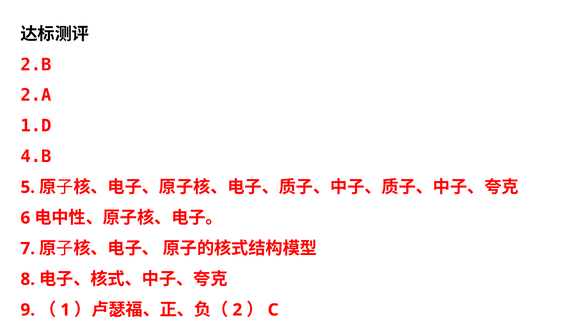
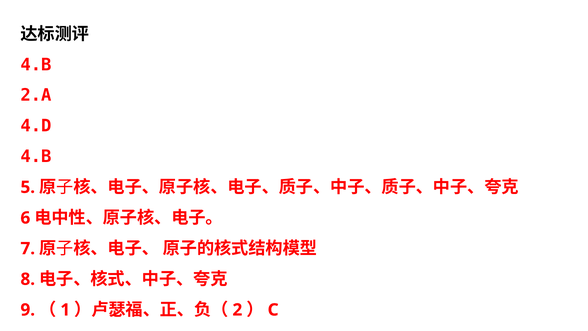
2.B: 2.B -> 4.B (36, 65)
1.D: 1.D -> 4.D (36, 126)
